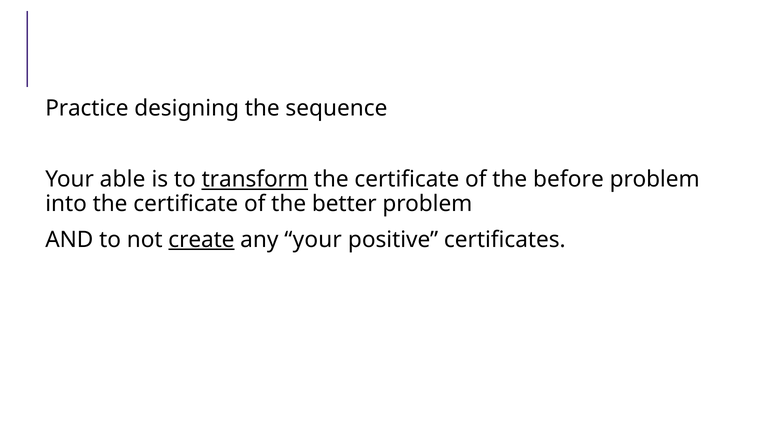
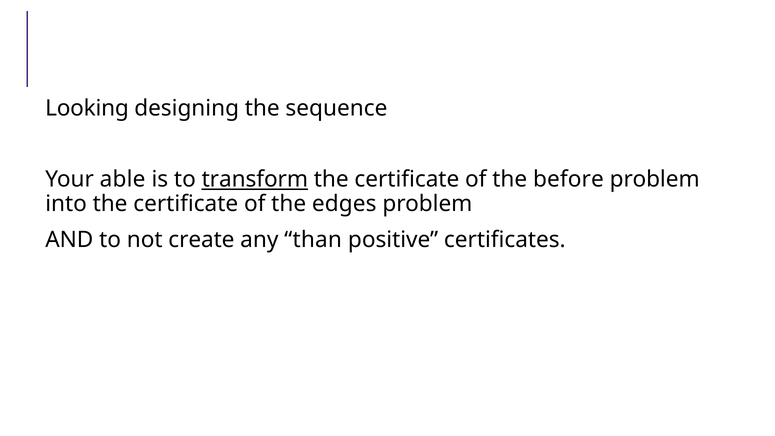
Practice: Practice -> Looking (87, 108)
better: better -> edges (344, 204)
create underline: present -> none (201, 240)
any your: your -> than (313, 240)
